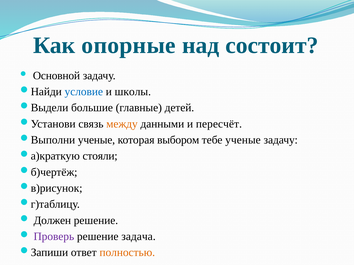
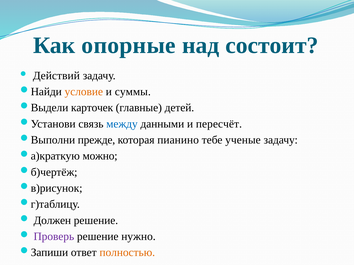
Основной: Основной -> Действий (56, 76)
условие colour: blue -> orange (84, 92)
школы: школы -> суммы (133, 92)
большие: большие -> карточек (92, 108)
между colour: orange -> blue (122, 124)
ученые: ученые -> прежде (96, 140)
выбором: выбором -> пианино (178, 140)
стояли: стояли -> можно (100, 156)
задача: задача -> нужно (139, 237)
